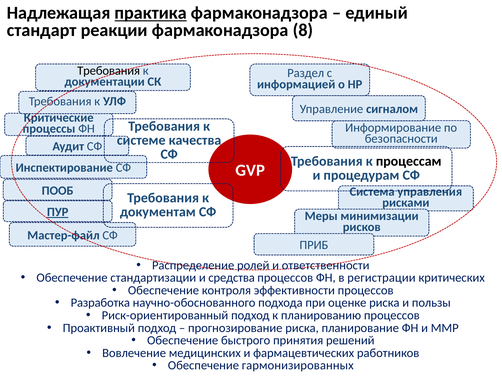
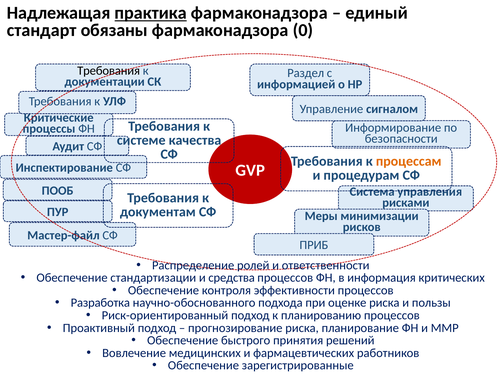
реакции: реакции -> обязаны (114, 30)
8: 8 -> 0 (303, 30)
процессам colour: black -> orange (409, 162)
ПУР underline: present -> none (58, 212)
регистрации: регистрации -> информация (382, 278)
гармонизированных: гармонизированных -> зарегистрированные (298, 366)
